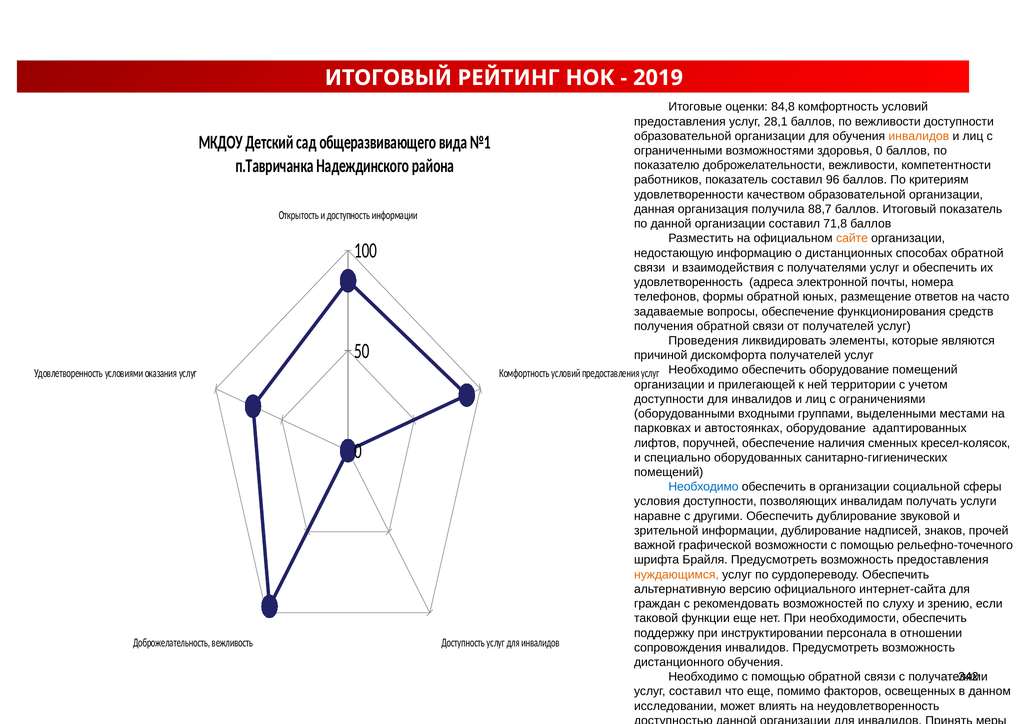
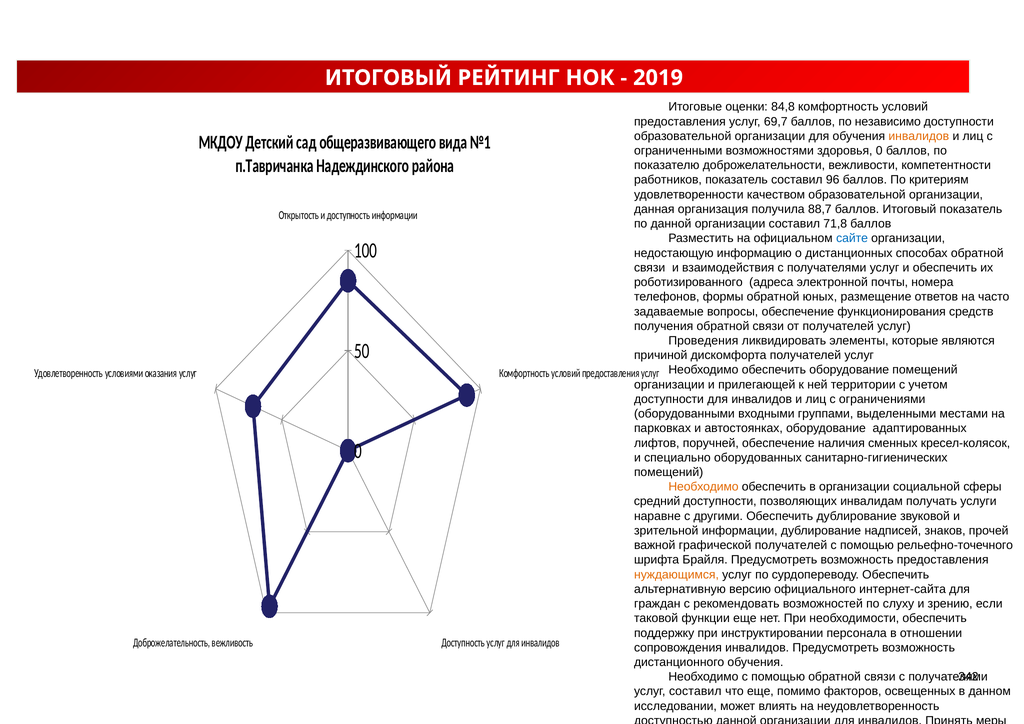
28,1: 28,1 -> 69,7 (776, 122)
по вежливости: вежливости -> независимо (888, 122)
сайте colour: orange -> blue (852, 238)
удовлетворенность: удовлетворенность -> роботизированного (688, 282)
Необходимо colour: blue -> orange (703, 487)
условия: условия -> средний (657, 502)
графической возможности: возможности -> получателей (791, 545)
